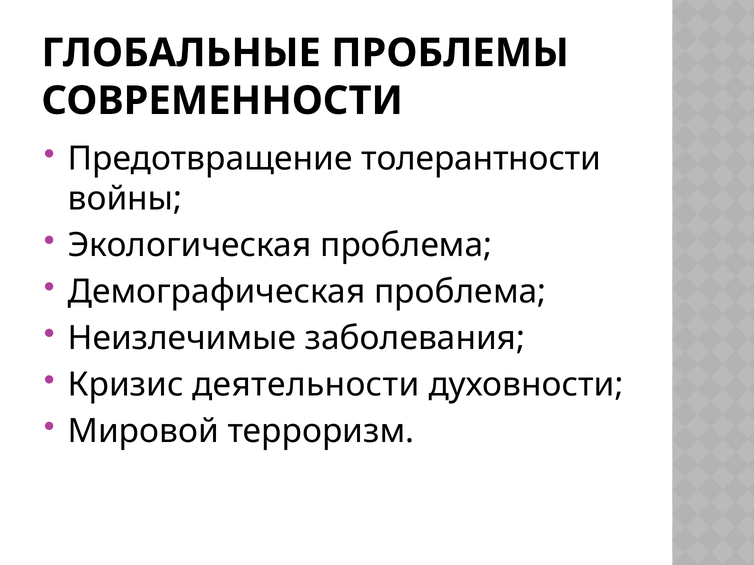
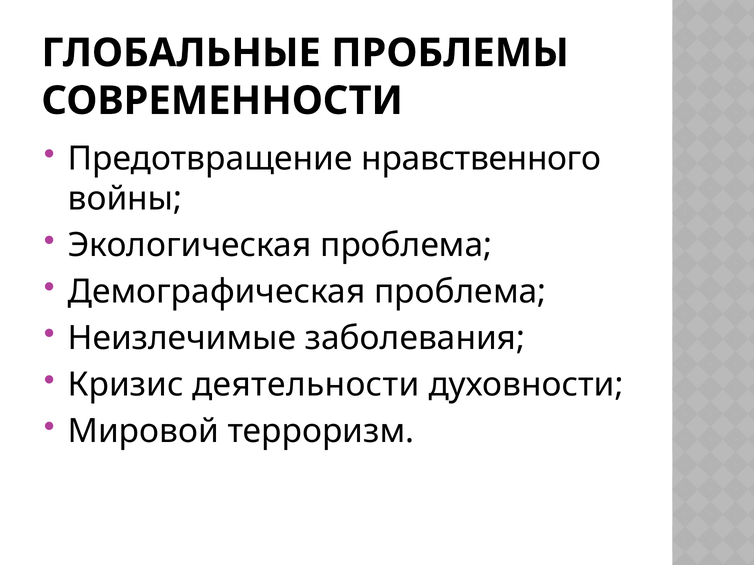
толерантности: толерантности -> нравственного (481, 159)
